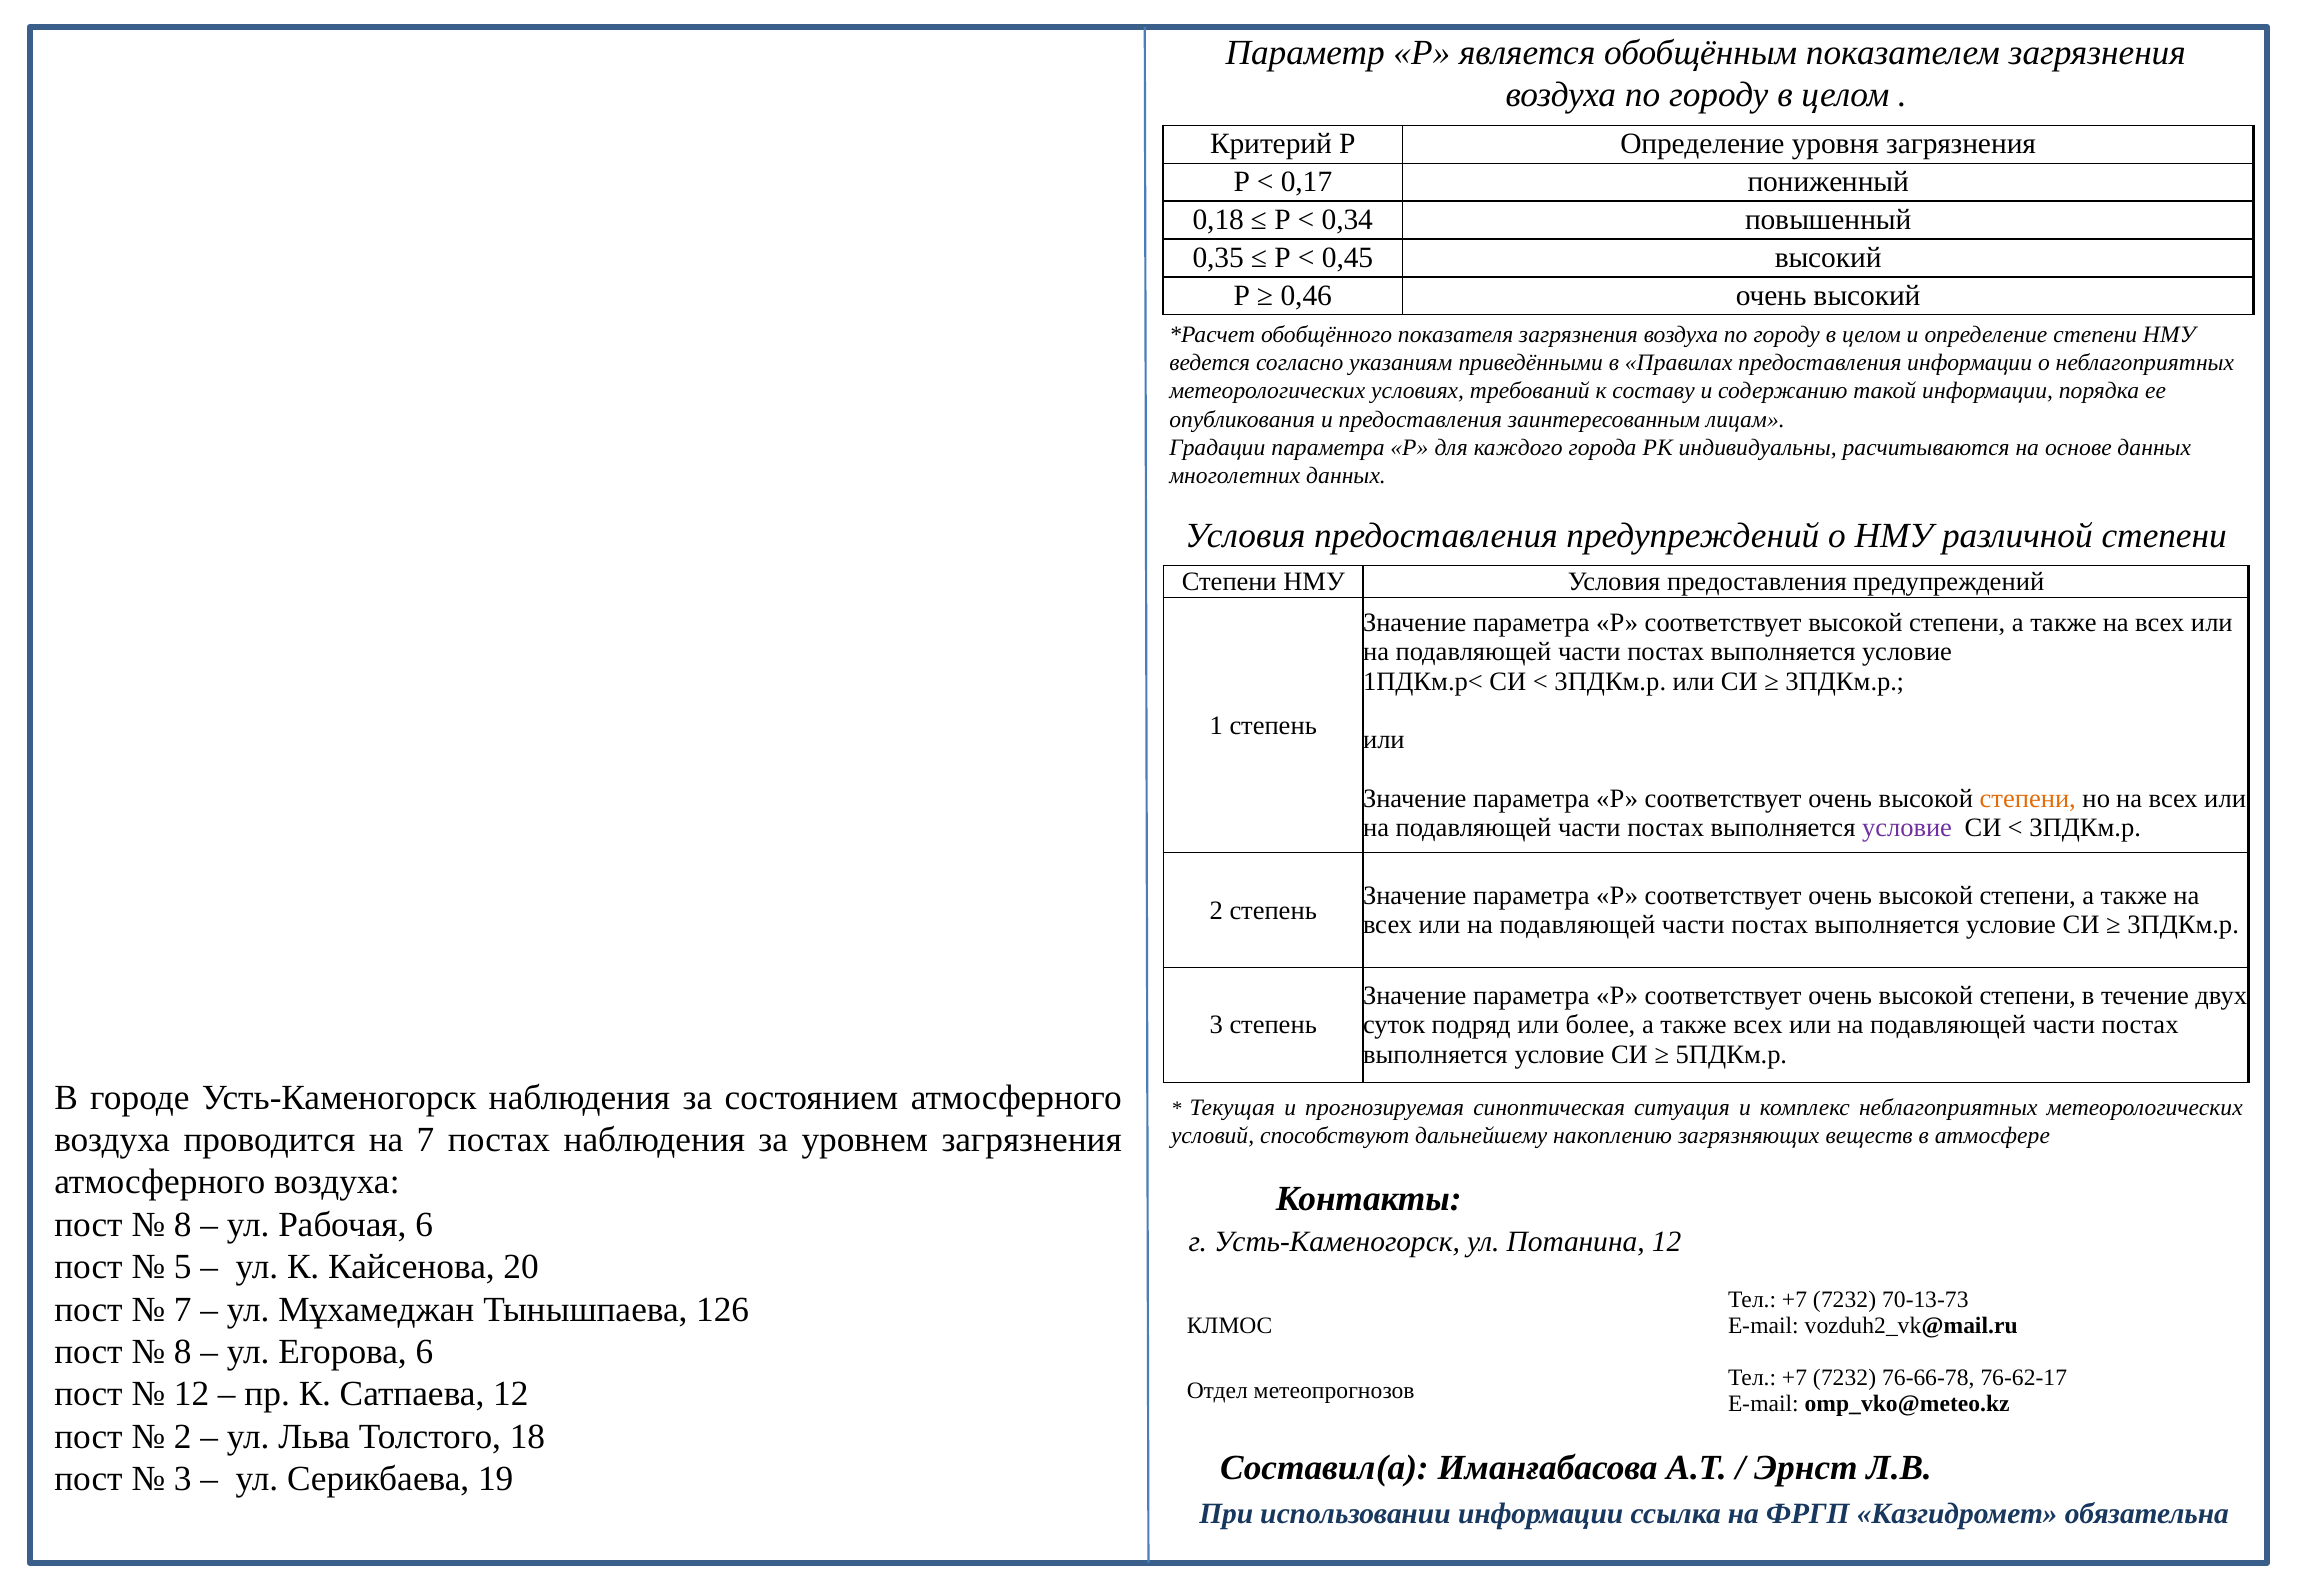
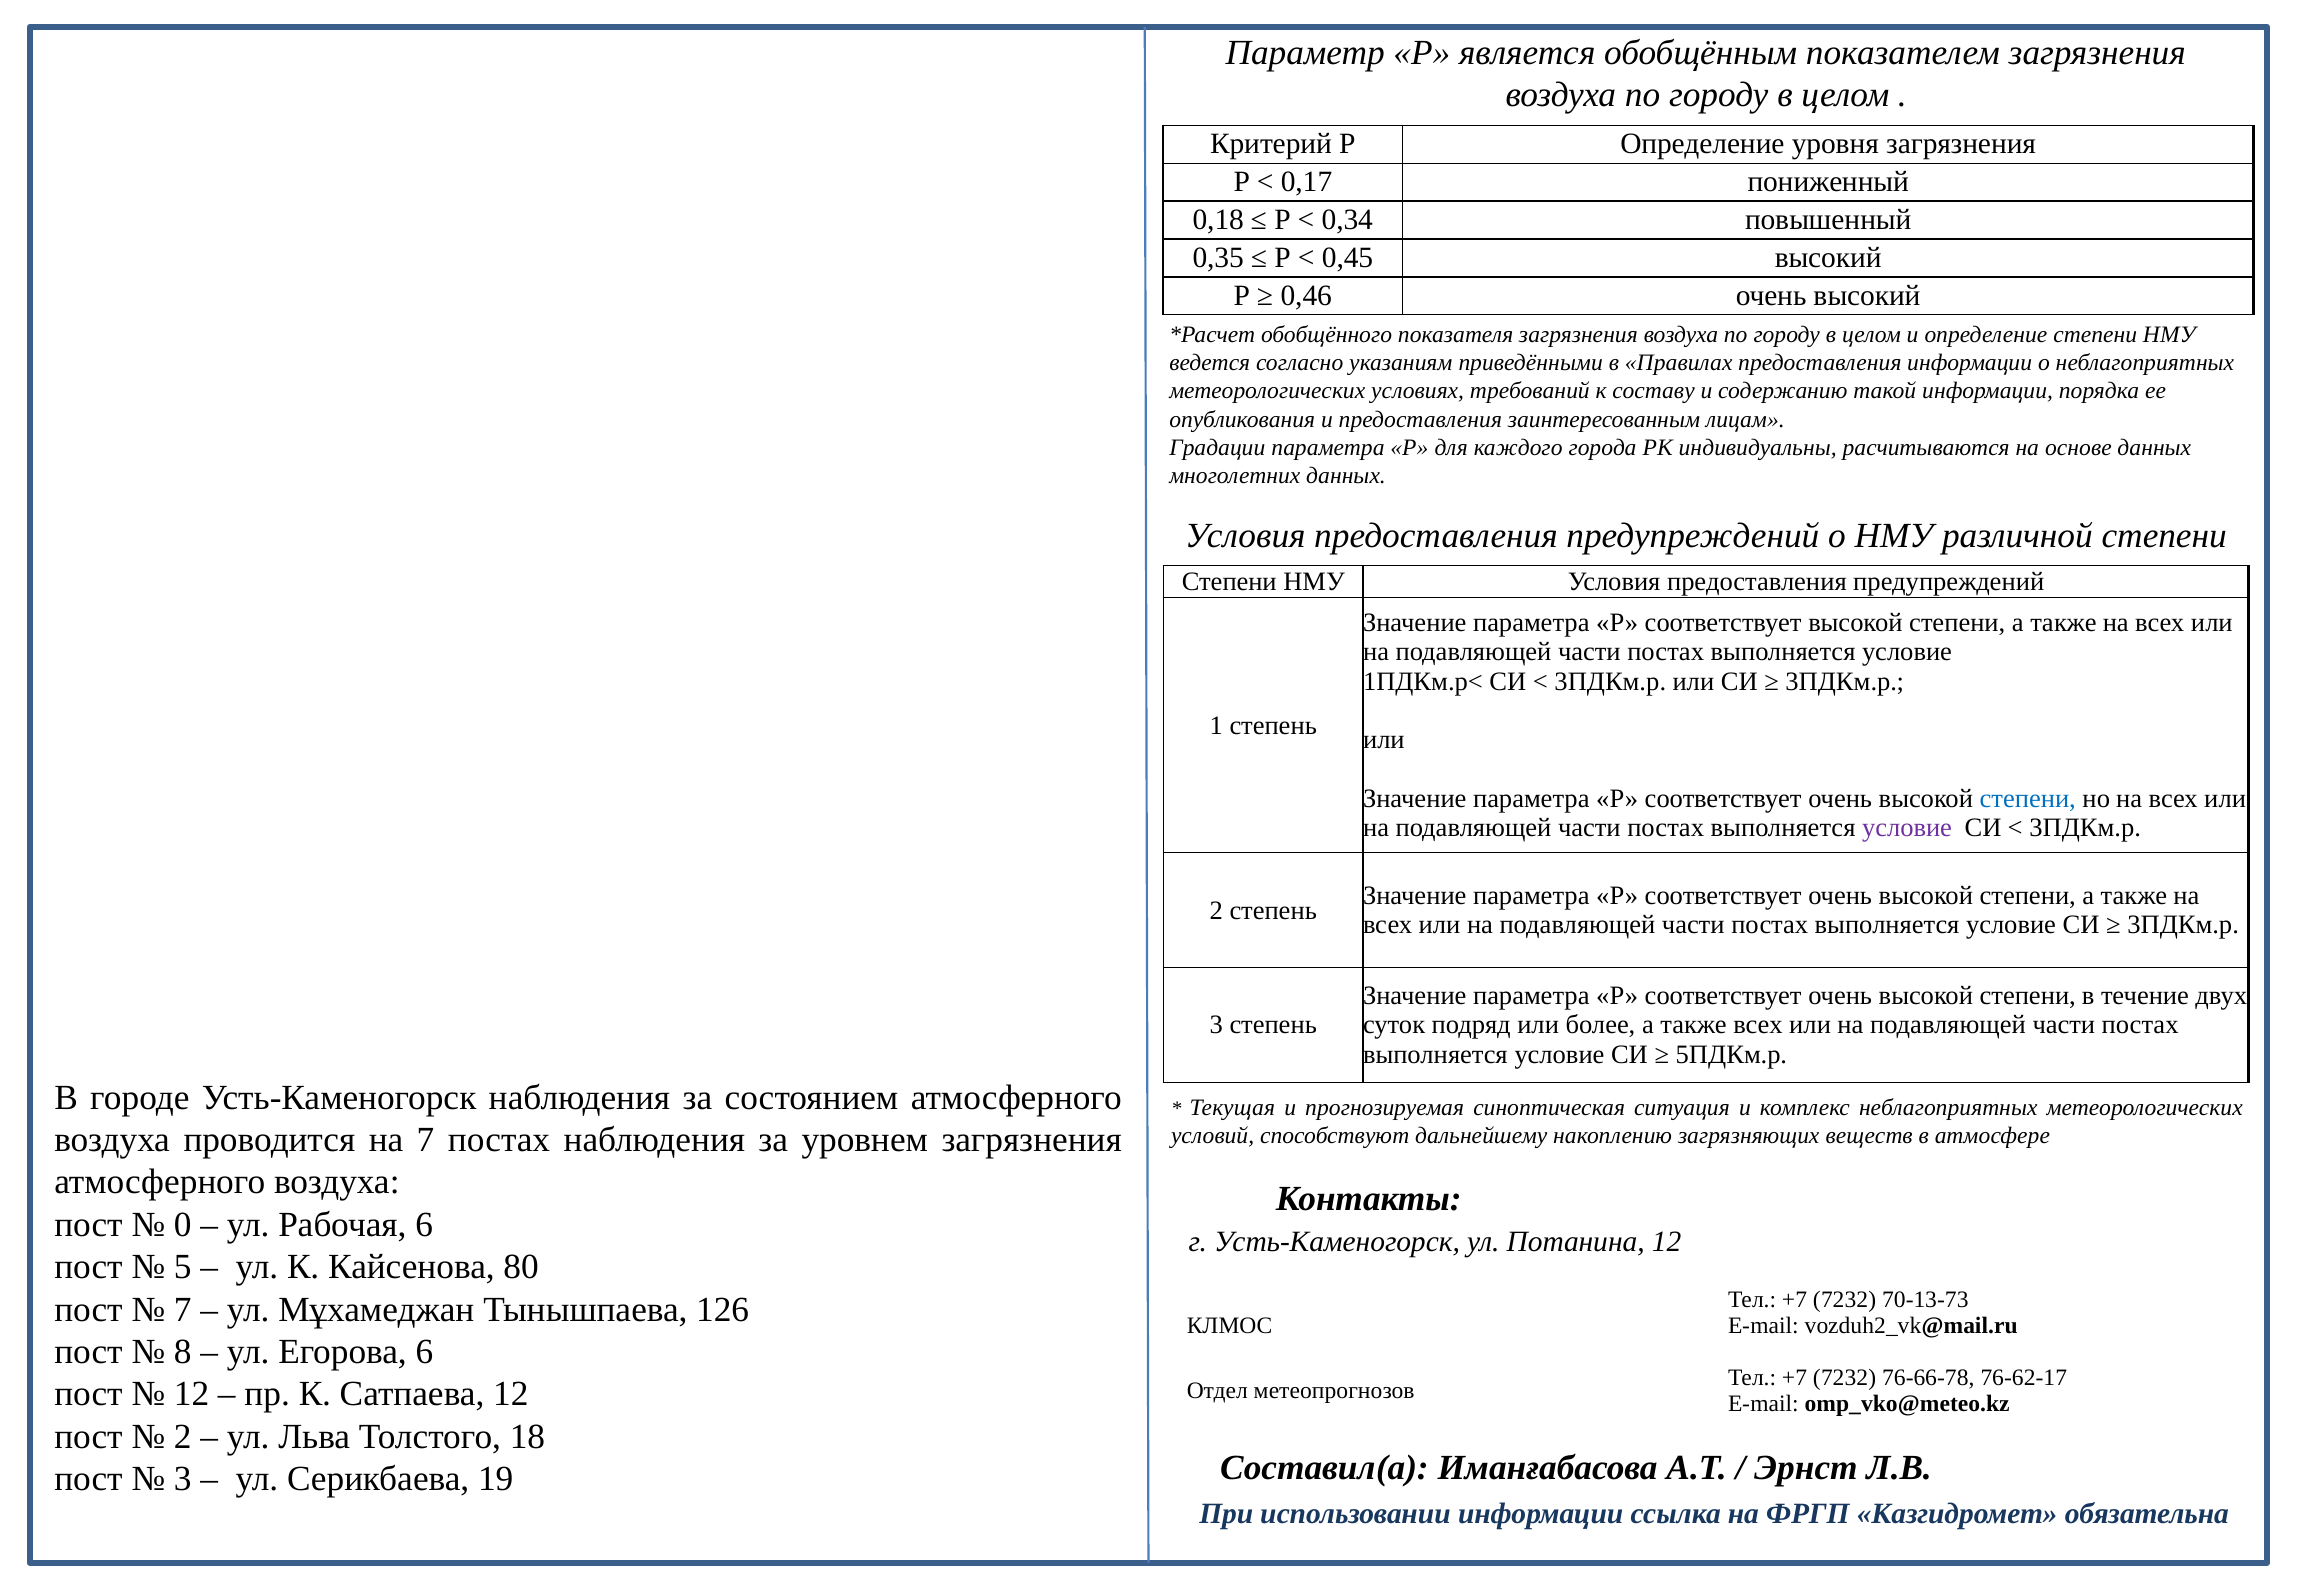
степени colour: orange -> blue (2028, 799)
8: 8 -> 0 (183, 1225)
20: 20 -> 80 (521, 1267)
